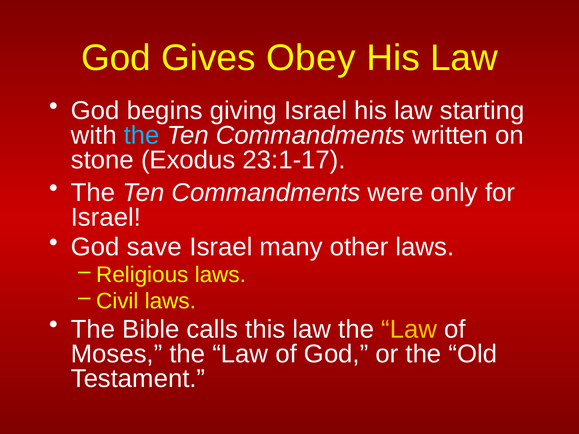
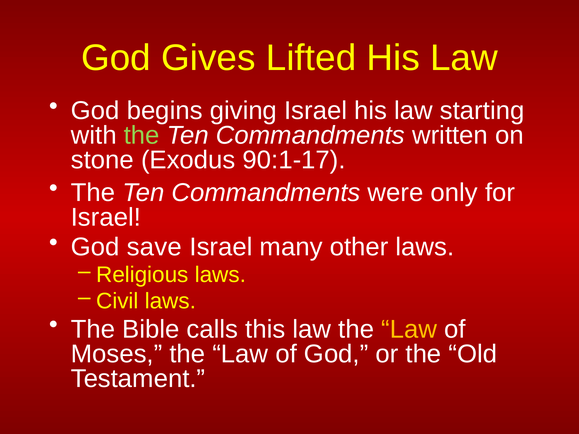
Obey: Obey -> Lifted (311, 58)
the colour: light blue -> light green (142, 135)
23:1-17: 23:1-17 -> 90:1-17 (294, 160)
